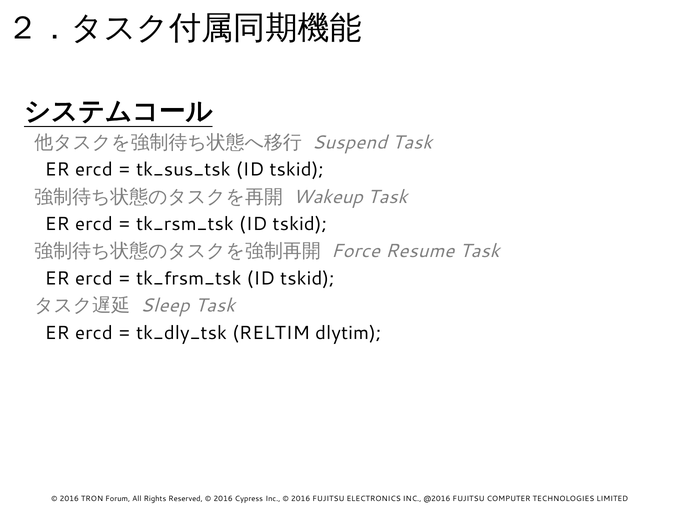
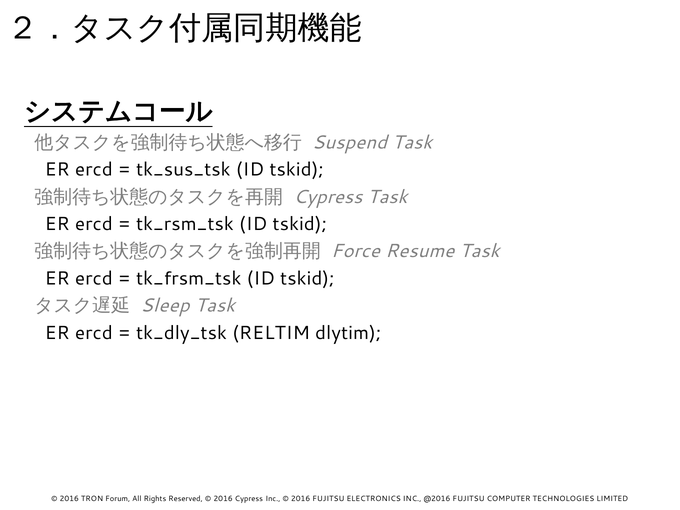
Wakeup: Wakeup -> Cypress (328, 197)
